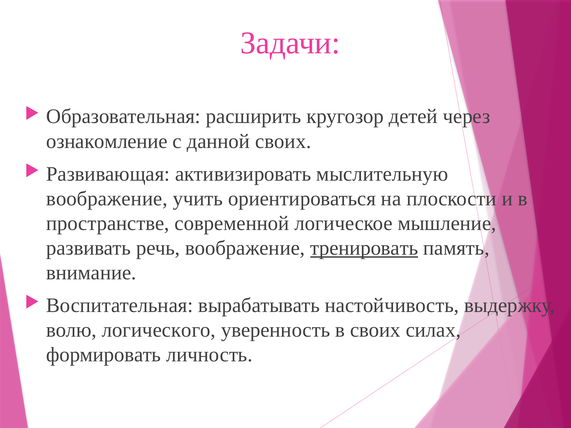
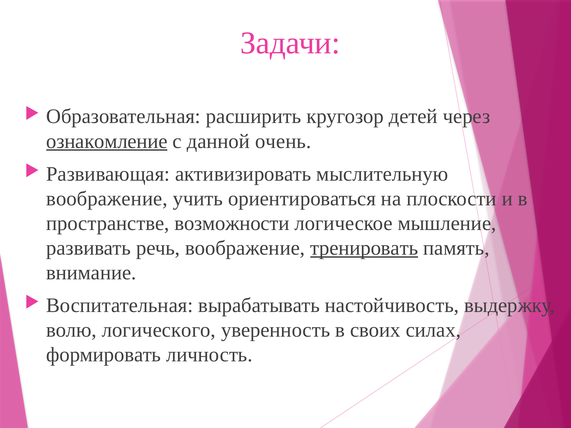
ознакомление underline: none -> present (107, 141)
данной своих: своих -> очень (283, 141)
современной: современной -> возможности (232, 223)
